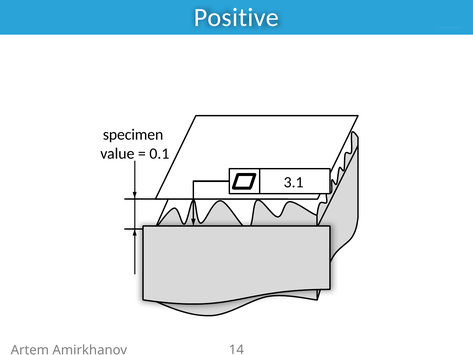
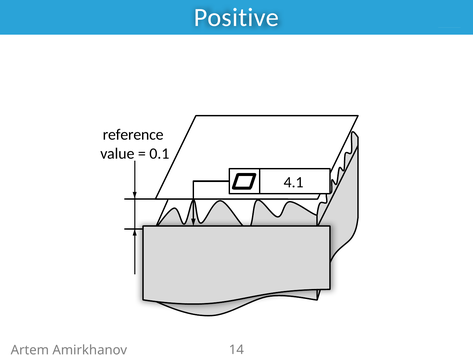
specimen: specimen -> reference (133, 135)
3.1: 3.1 -> 4.1 (294, 182)
